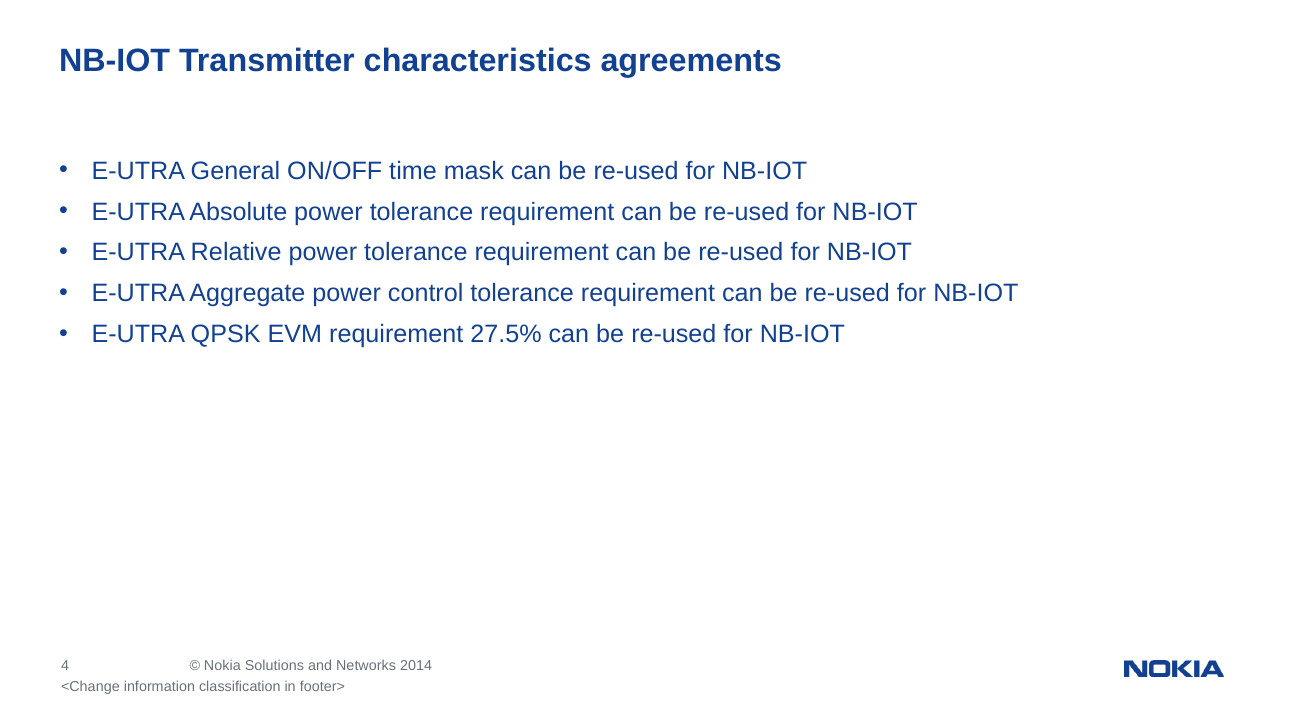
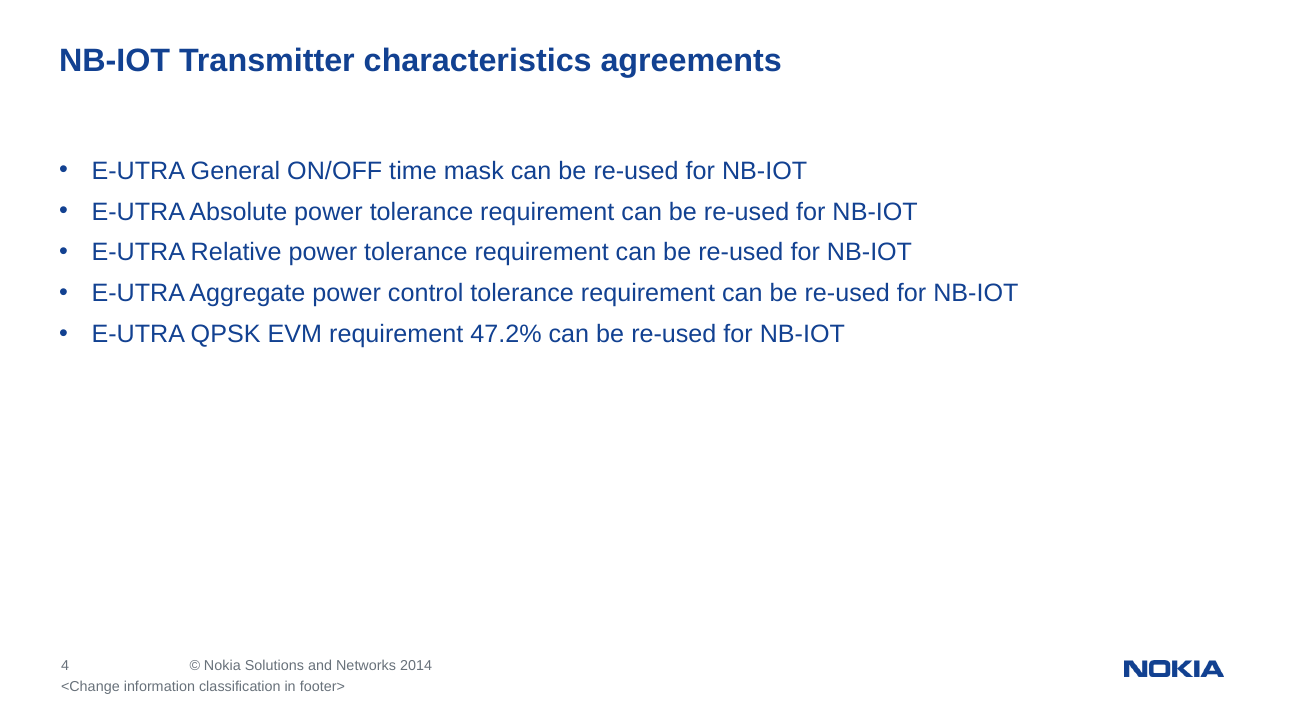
27.5%: 27.5% -> 47.2% (506, 334)
